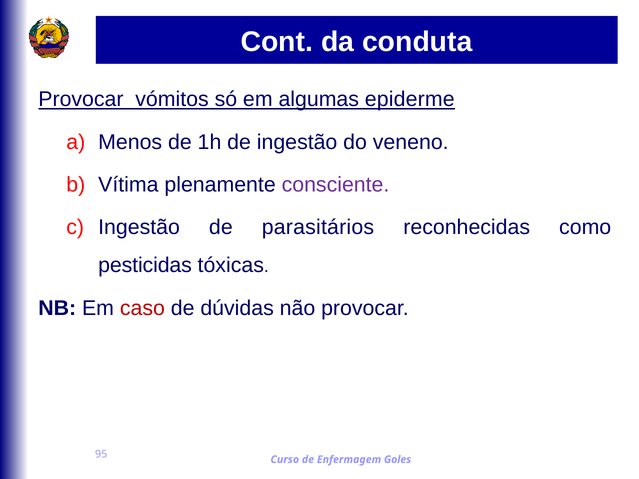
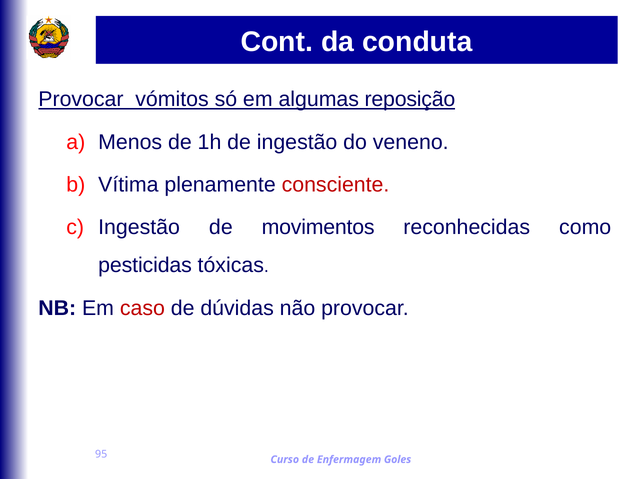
epiderme: epiderme -> reposição (410, 99)
consciente colour: purple -> red (336, 185)
parasitários: parasitários -> movimentos (318, 227)
